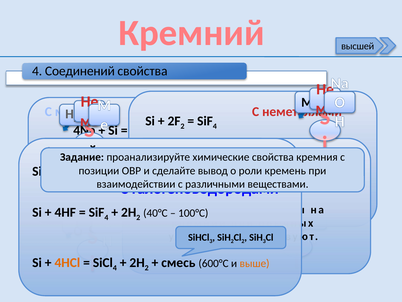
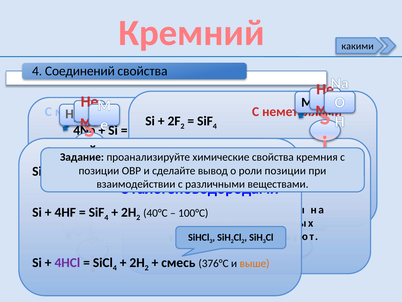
высшей: высшей -> какими (358, 46)
кремень: кремень -> позиции (285, 170)
4HCl colour: orange -> purple (67, 262)
600°С: 600°С -> 376°С (214, 263)
